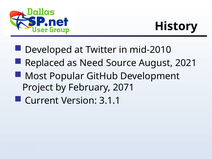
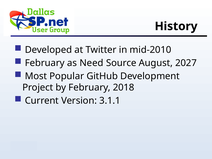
Replaced: Replaced -> February (45, 63)
2021: 2021 -> 2027 (186, 63)
2071: 2071 -> 2018 (124, 87)
